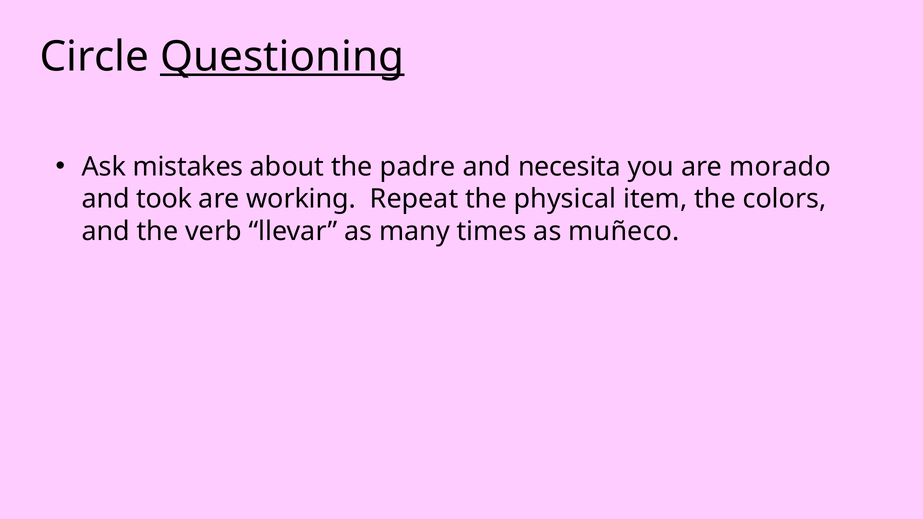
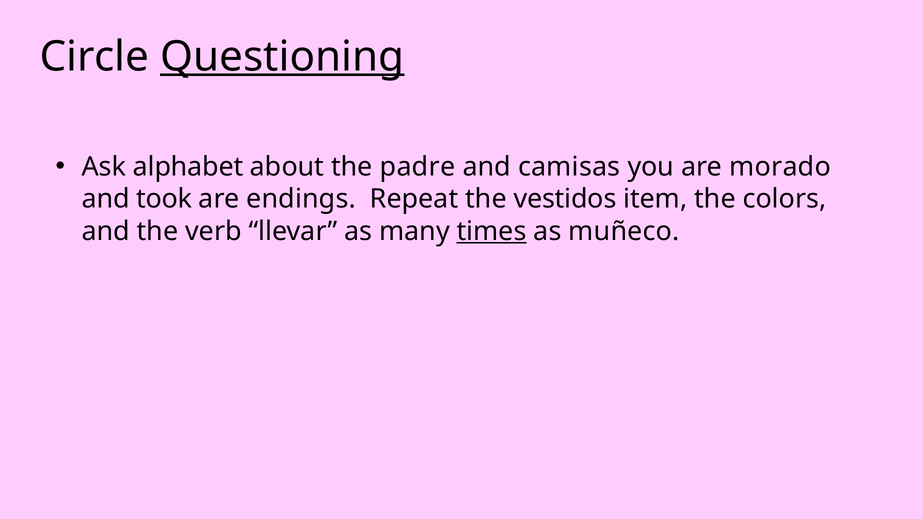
mistakes: mistakes -> alphabet (188, 167)
necesita: necesita -> camisas (569, 167)
working: working -> endings (301, 199)
physical: physical -> vestidos (565, 199)
times underline: none -> present (492, 231)
